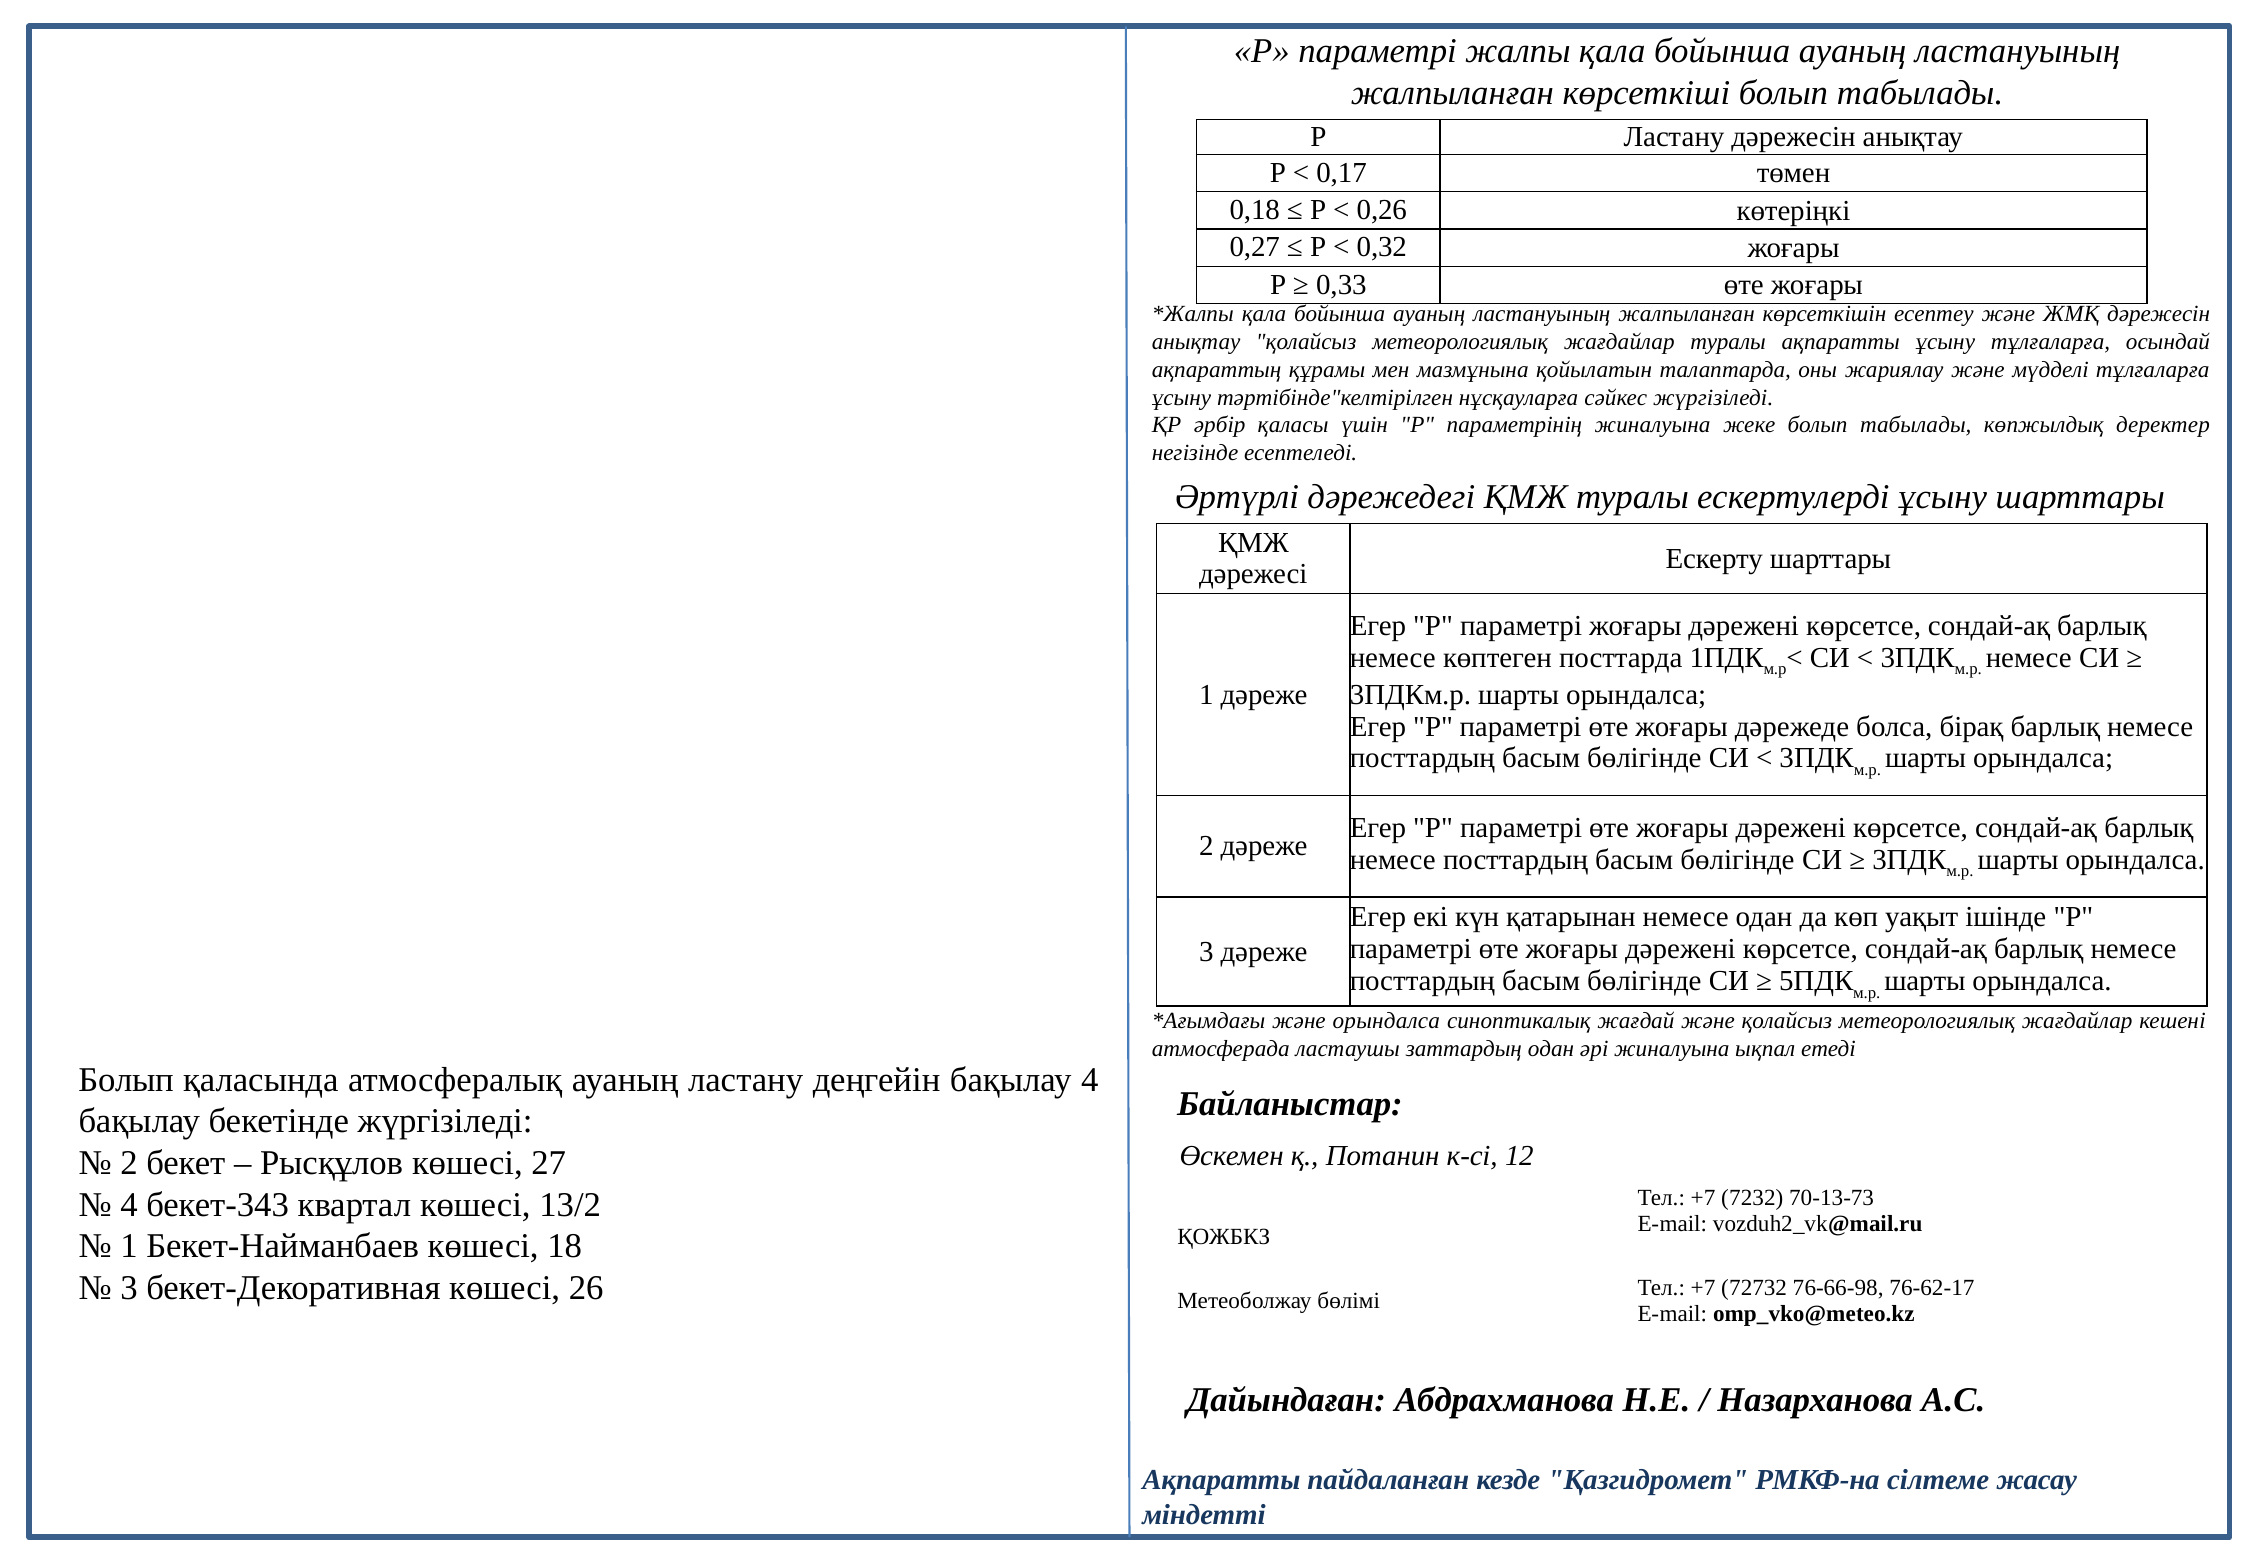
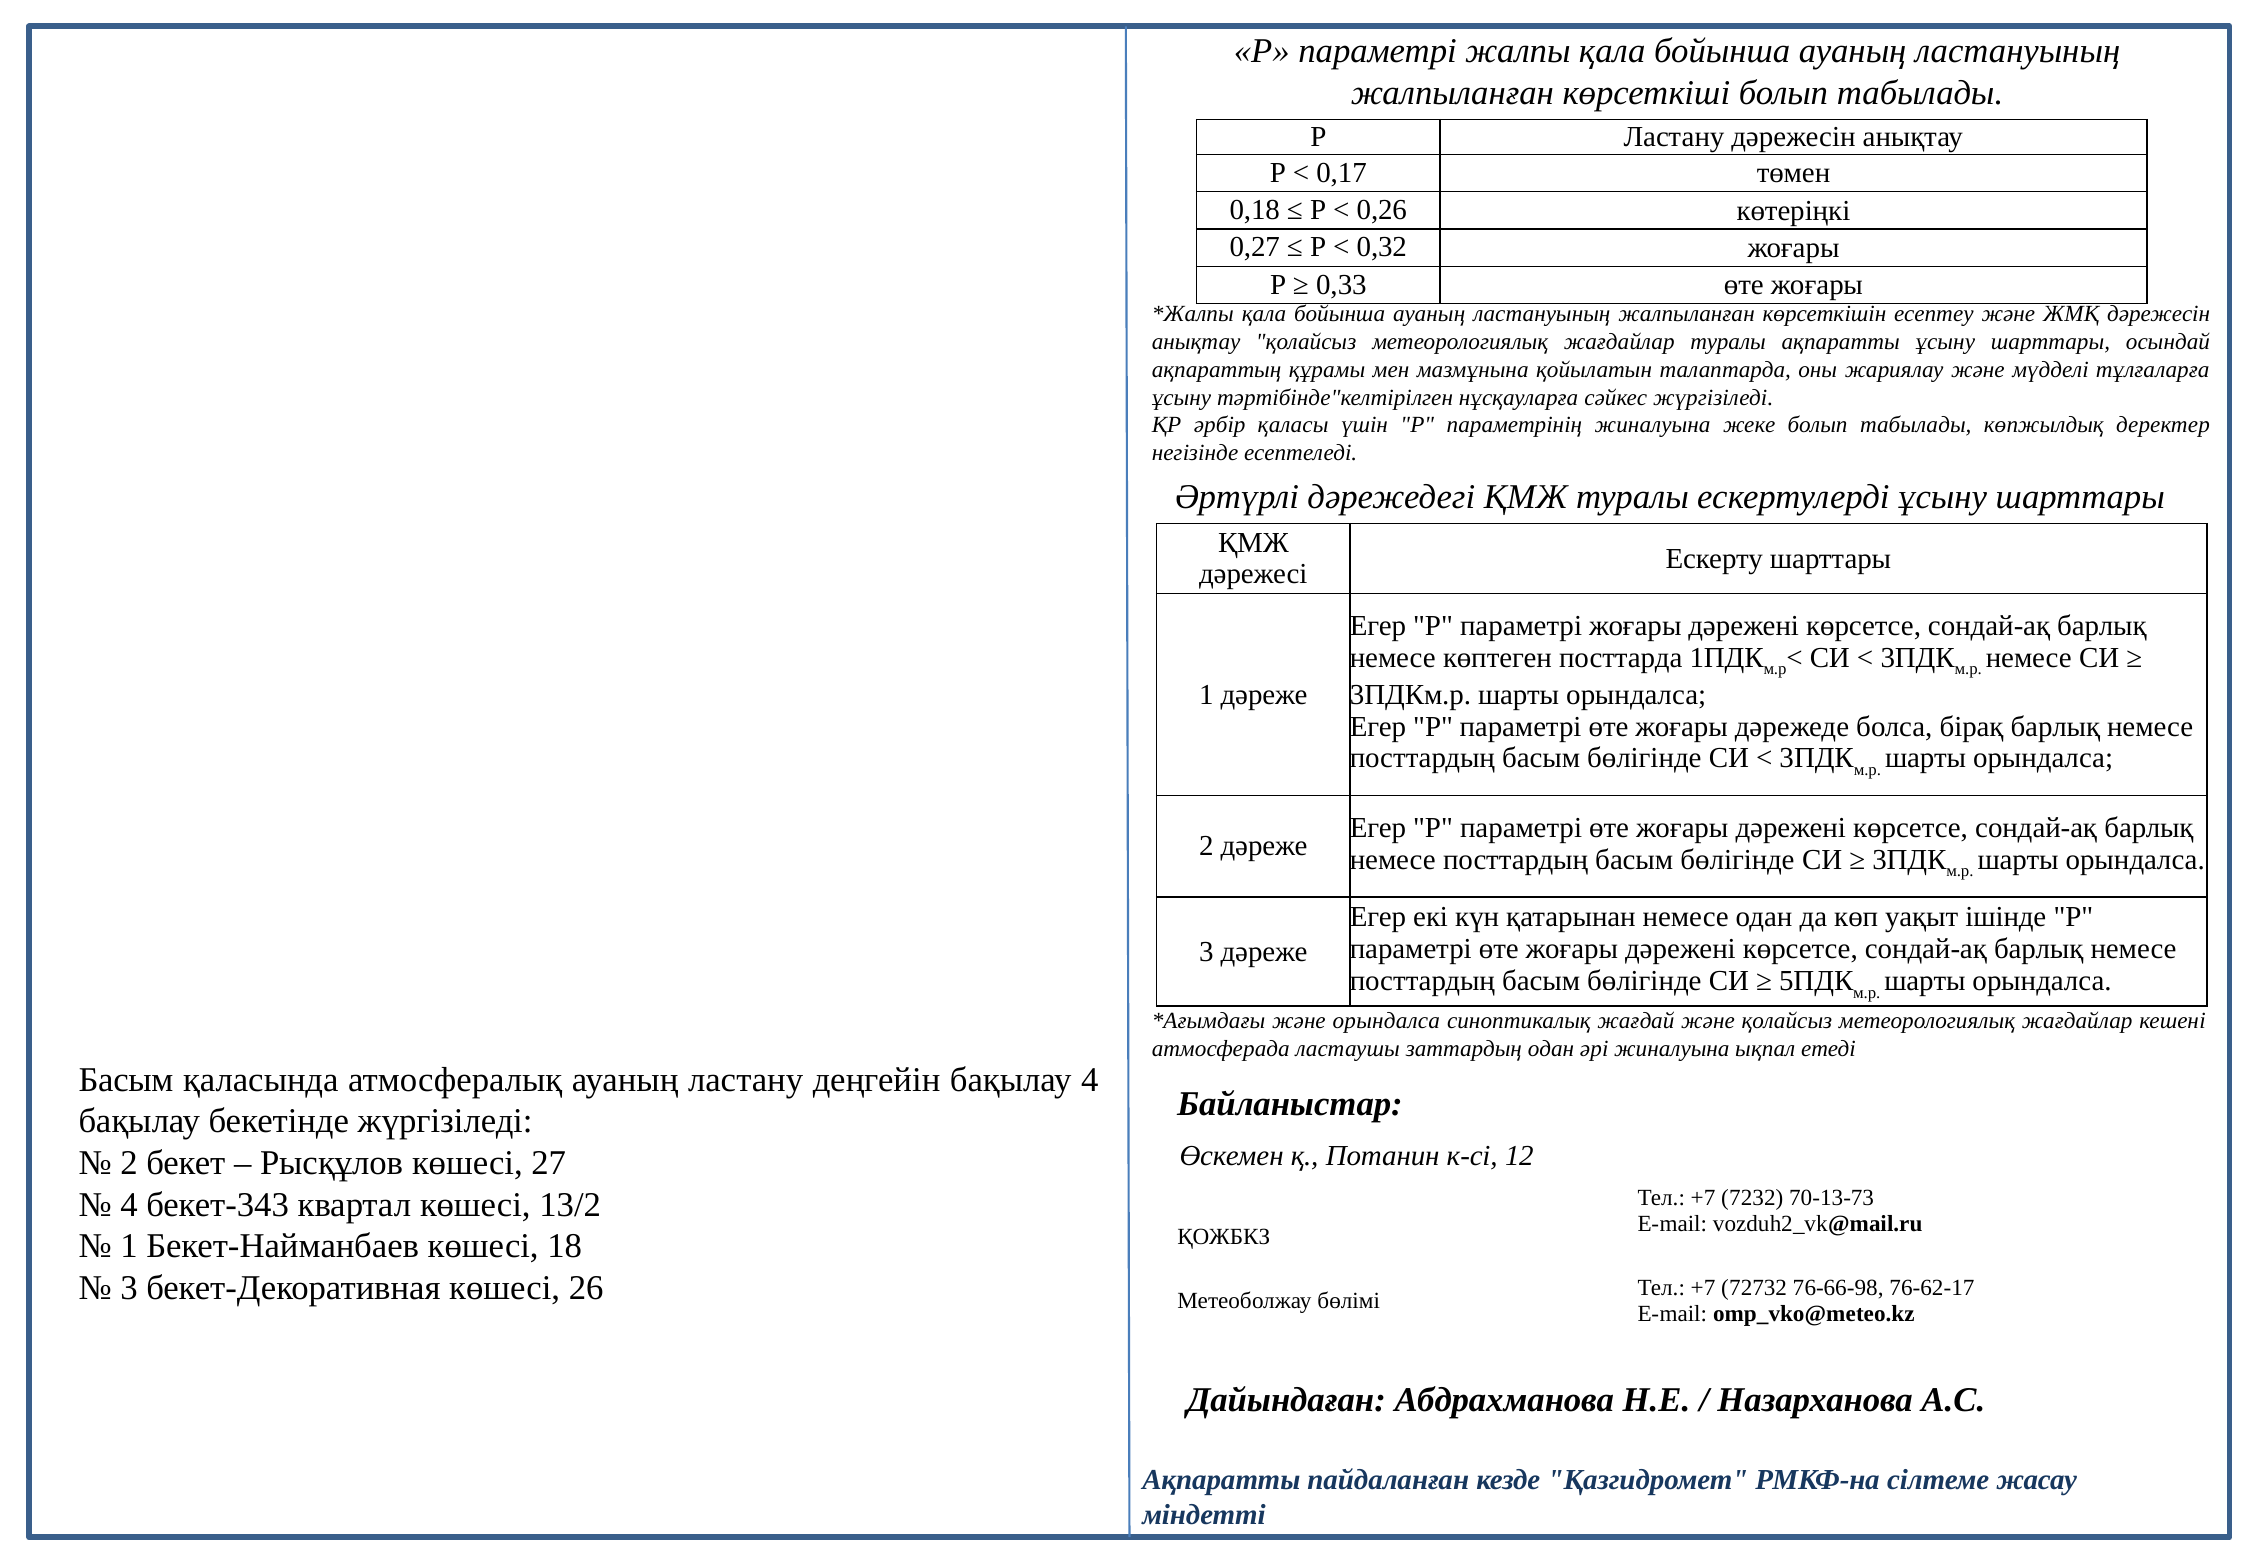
ақпаратты ұсыну тұлғаларға: тұлғаларға -> шарттары (2050, 342)
Болып: Болып -> Басым (126, 1080)
